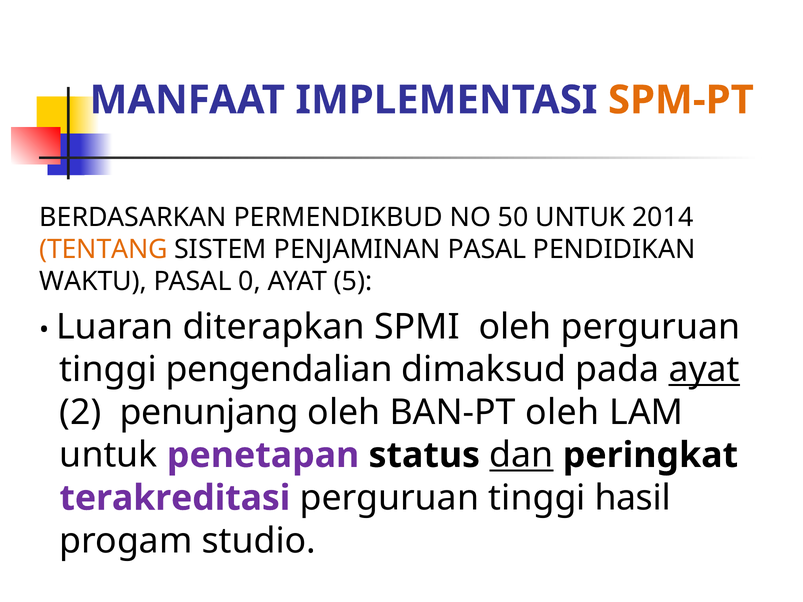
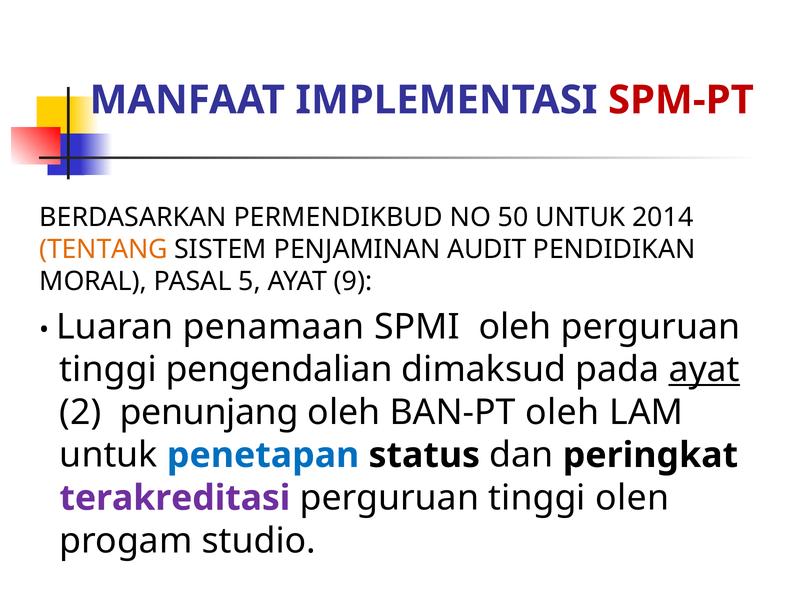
SPM-PT colour: orange -> red (681, 100)
PENJAMINAN PASAL: PASAL -> AUDIT (487, 250)
WAKTU: WAKTU -> MORAL (93, 282)
0: 0 -> 5 (250, 282)
5: 5 -> 9 (353, 282)
diterapkan: diterapkan -> penamaan (274, 327)
penetapan colour: purple -> blue (263, 455)
dan underline: present -> none (521, 455)
hasil: hasil -> olen (632, 498)
